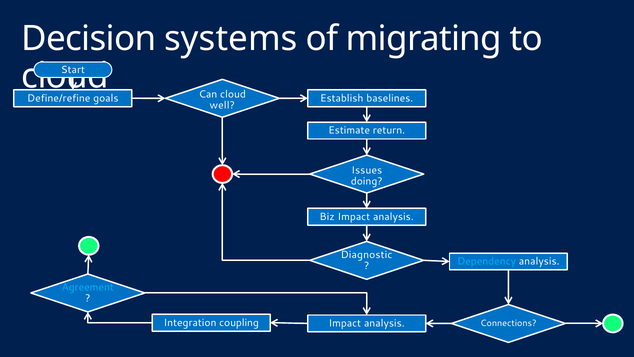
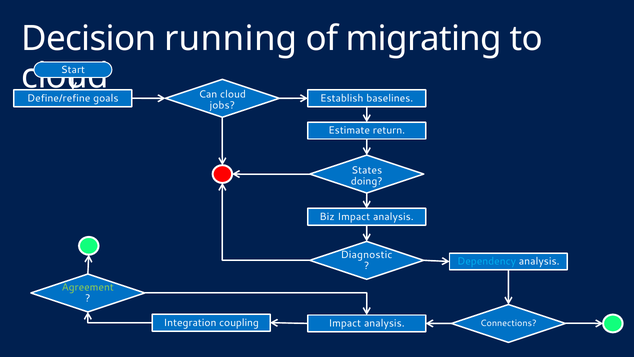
systems: systems -> running (231, 38)
well: well -> jobs (222, 105)
Issues: Issues -> States (367, 170)
Agreement colour: light blue -> light green (88, 287)
